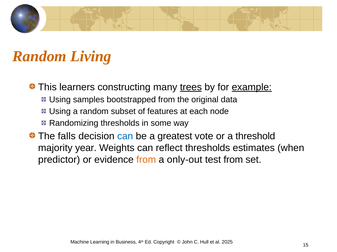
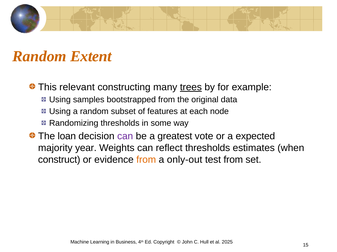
Living: Living -> Extent (91, 56)
learners: learners -> relevant (77, 87)
example underline: present -> none (252, 87)
falls: falls -> loan (67, 137)
can colour: blue -> purple (125, 137)
threshold: threshold -> expected (255, 137)
predictor: predictor -> construct (59, 160)
